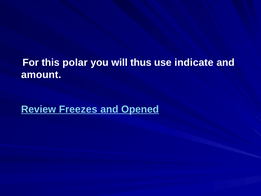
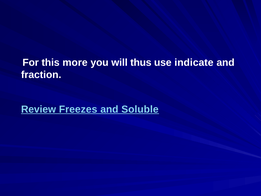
polar: polar -> more (75, 62)
amount: amount -> fraction (41, 75)
Opened: Opened -> Soluble (140, 109)
